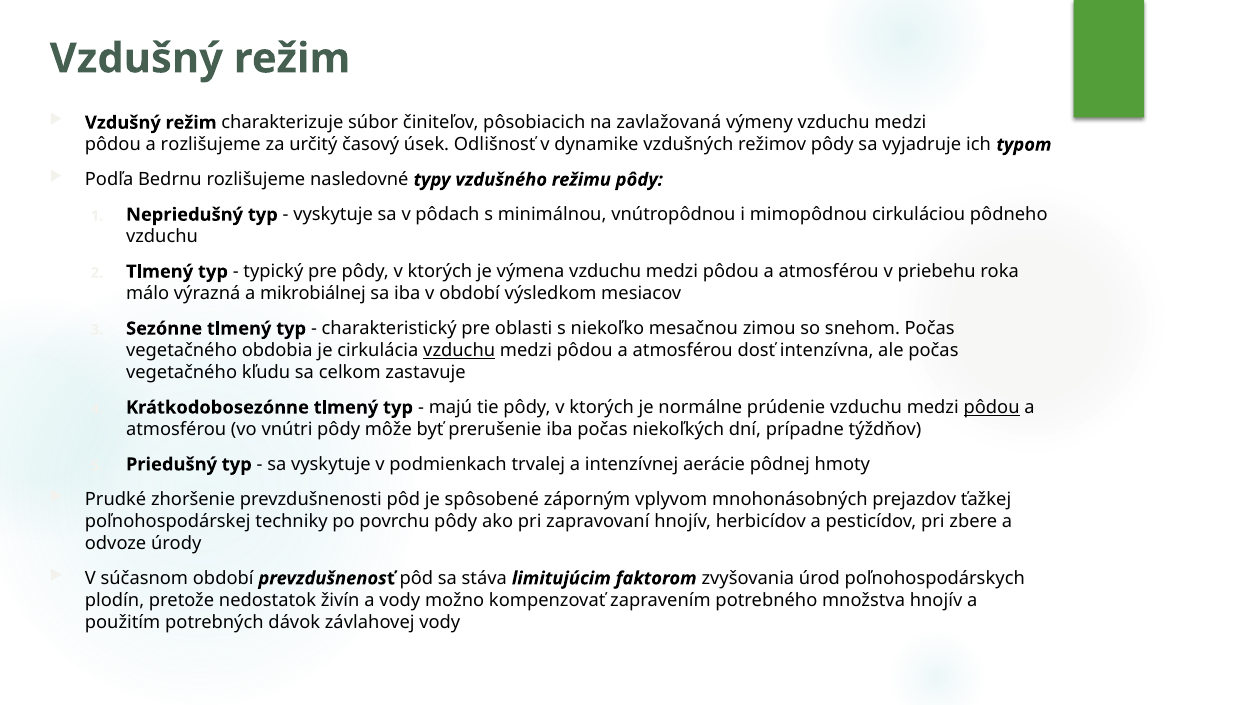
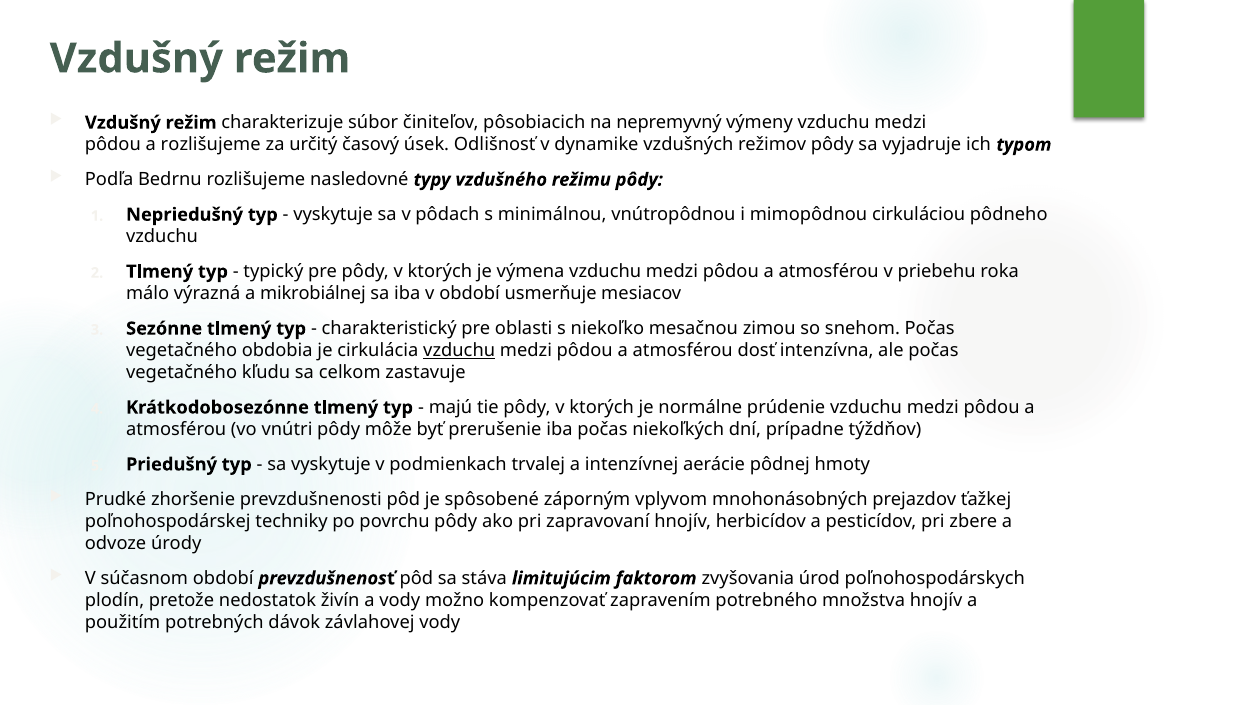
zavlažovaná: zavlažovaná -> nepremyvný (669, 123)
výsledkom: výsledkom -> usmerňuje (551, 294)
pôdou underline: present -> none (992, 408)
